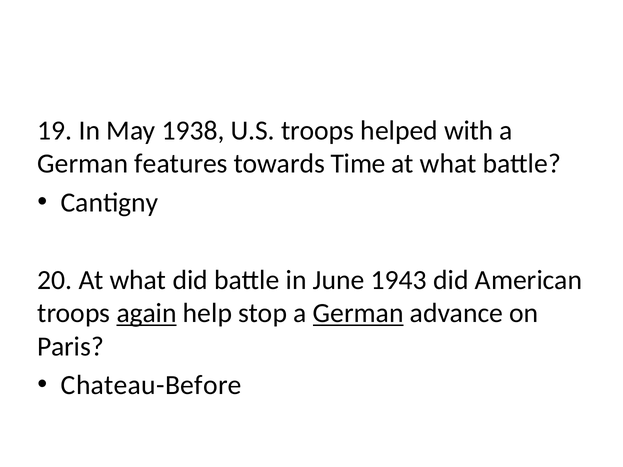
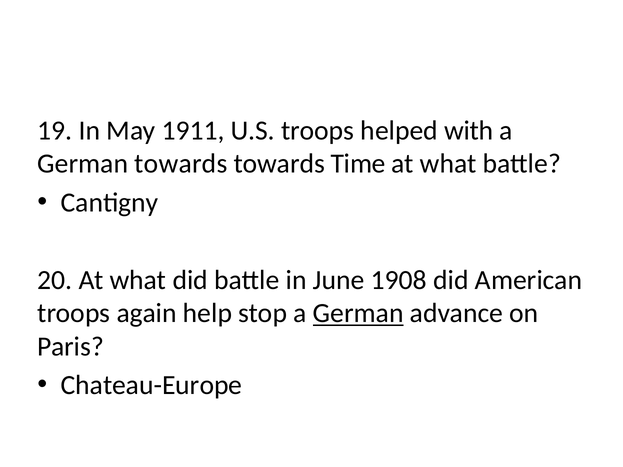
1938: 1938 -> 1911 (193, 131)
German features: features -> towards (181, 164)
1943: 1943 -> 1908 (399, 280)
again underline: present -> none (147, 313)
Chateau-Before: Chateau-Before -> Chateau-Europe (152, 386)
